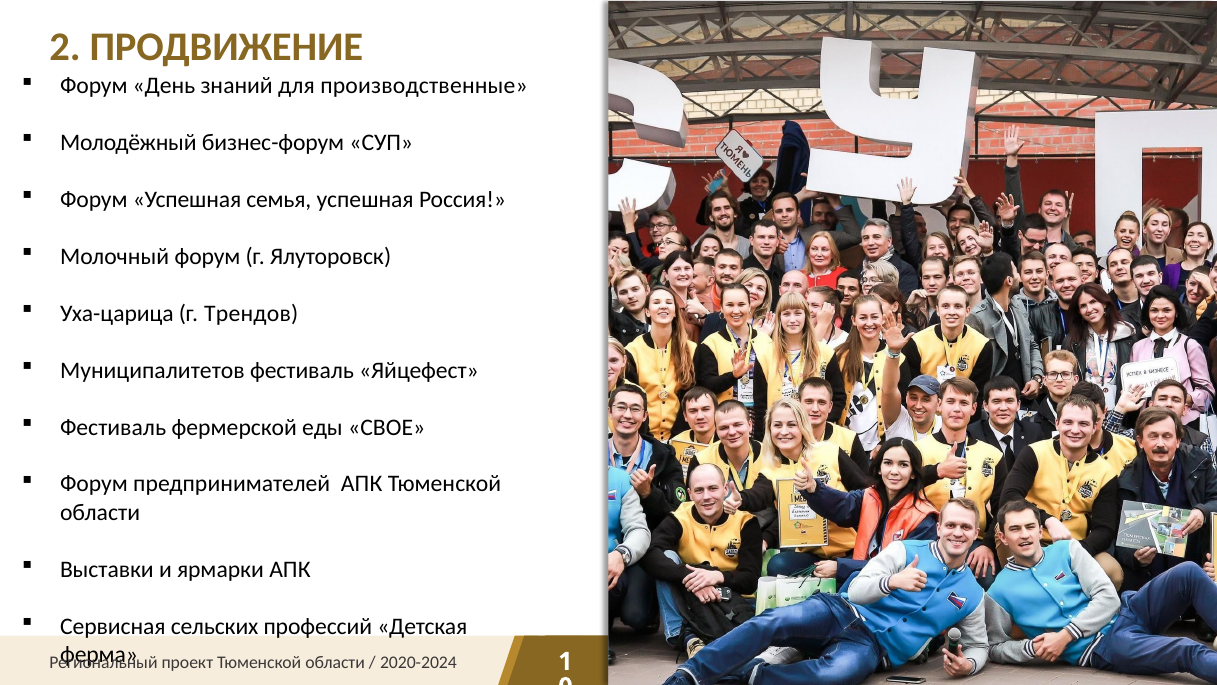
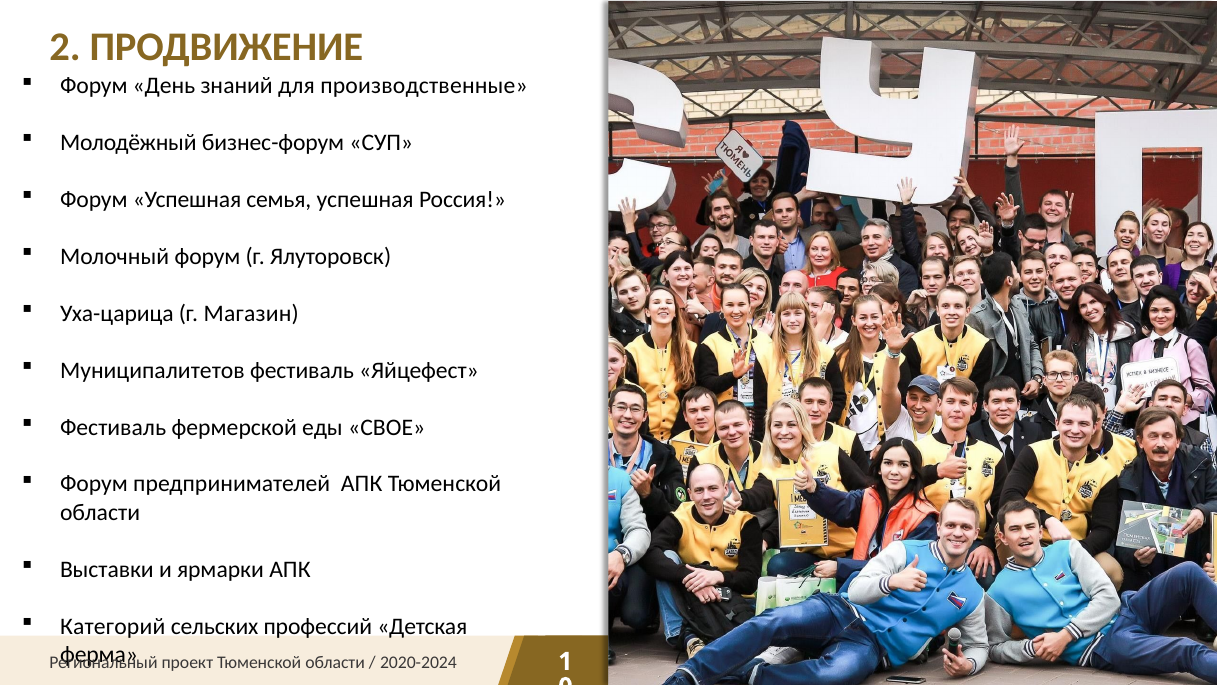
Трендов: Трендов -> Магазин (251, 313)
Сервисная: Сервисная -> Категорий (113, 626)
